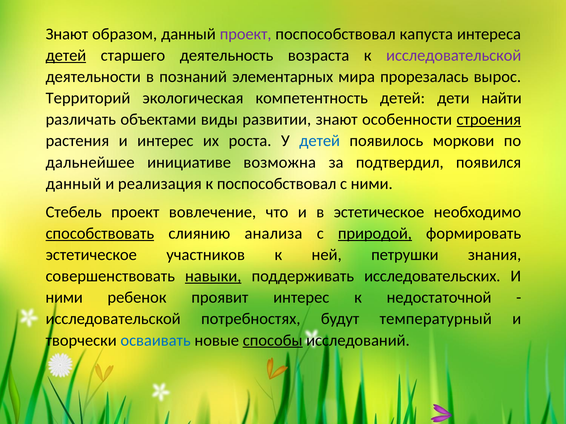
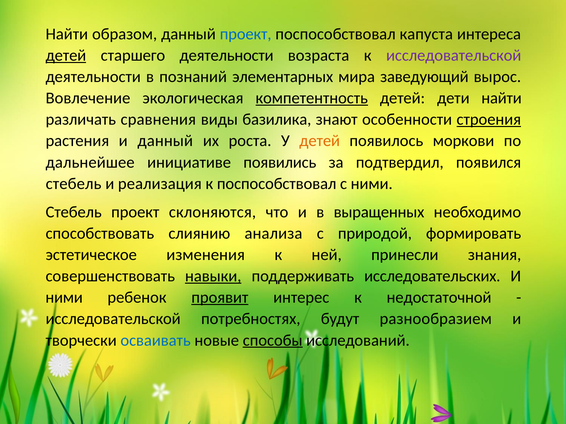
Знают: Знают -> Найти (67, 34)
проект colour: purple -> blue (246, 34)
старшего деятельность: деятельность -> деятельности (227, 55)
прорезалась: прорезалась -> заведующий (424, 77)
Территорий: Территорий -> Вовлечение (88, 98)
компетентность underline: none -> present (312, 98)
объектами: объектами -> сравнения (158, 120)
развитии: развитии -> базилика (277, 120)
и интерес: интерес -> данный (165, 141)
детей colour: blue -> orange (320, 141)
возможна: возможна -> появились (280, 162)
данный: данный -> стебель (74, 184)
вовлечение: вовлечение -> склоняются (212, 212)
в эстетическое: эстетическое -> выращенных (379, 212)
способствовать underline: present -> none (100, 234)
природой underline: present -> none (375, 234)
участников: участников -> изменения (206, 255)
петрушки: петрушки -> принесли (405, 255)
проявит underline: none -> present (220, 298)
температурный: температурный -> разнообразием (436, 319)
